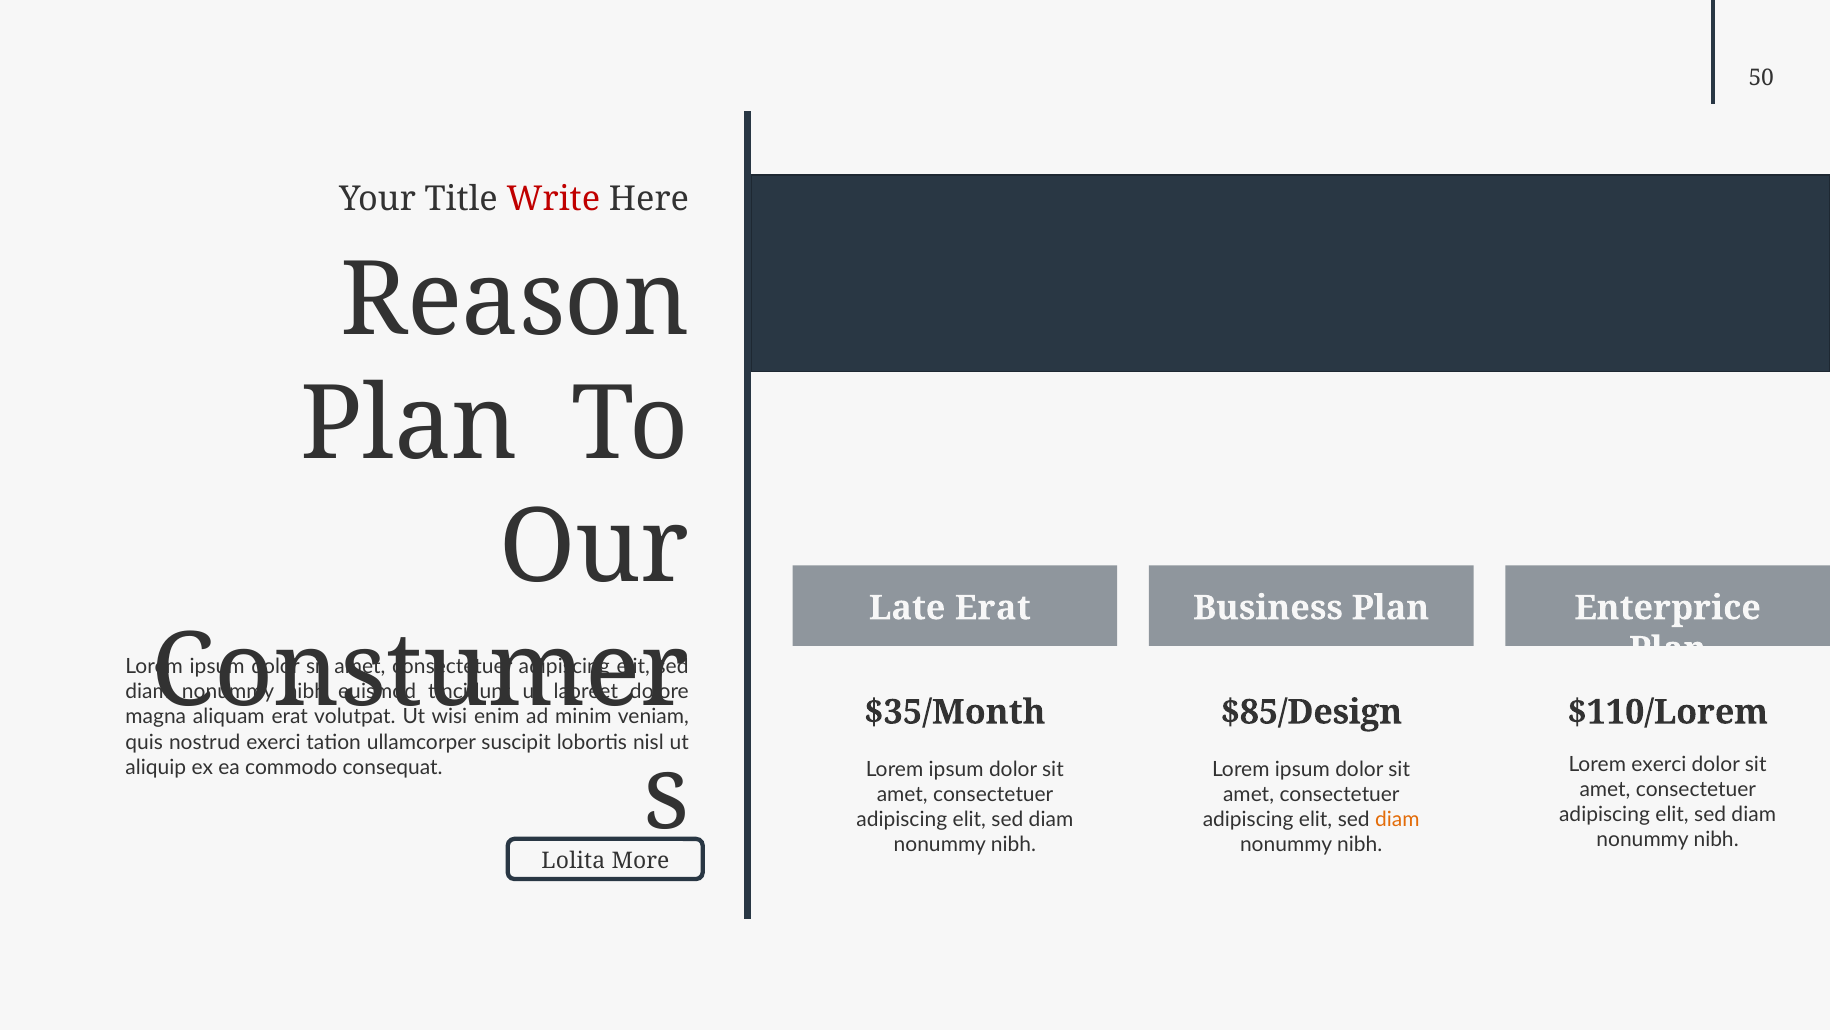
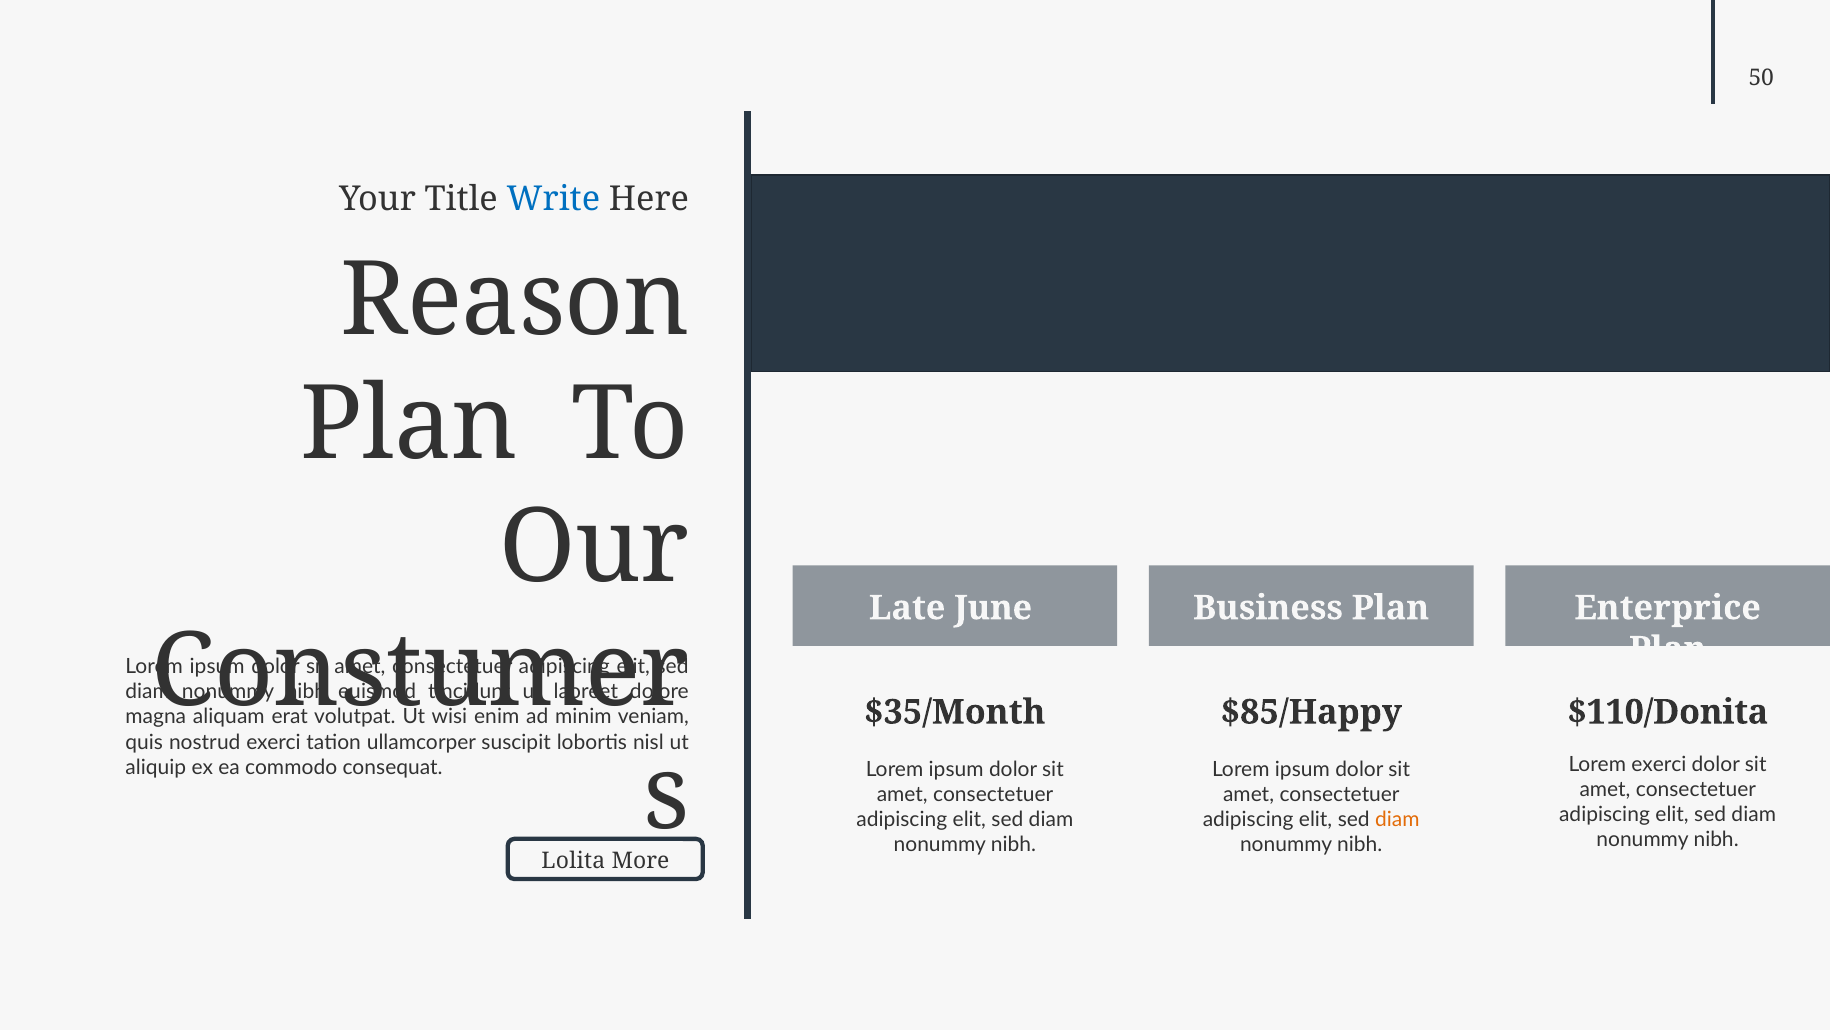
Write colour: red -> blue (553, 199)
Late Erat: Erat -> June (993, 608)
$85/Design: $85/Design -> $85/Happy (1311, 712)
$110/Lorem: $110/Lorem -> $110/Donita (1668, 712)
